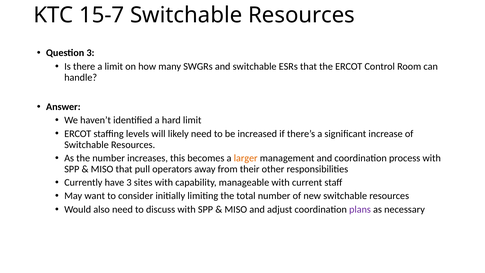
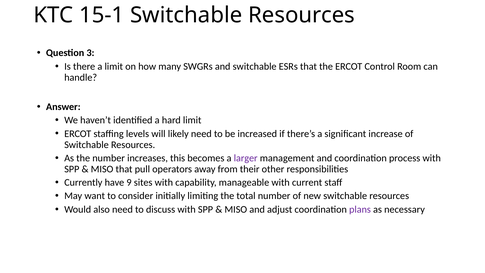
15-7: 15-7 -> 15-1 (102, 15)
larger colour: orange -> purple (246, 158)
have 3: 3 -> 9 (129, 182)
